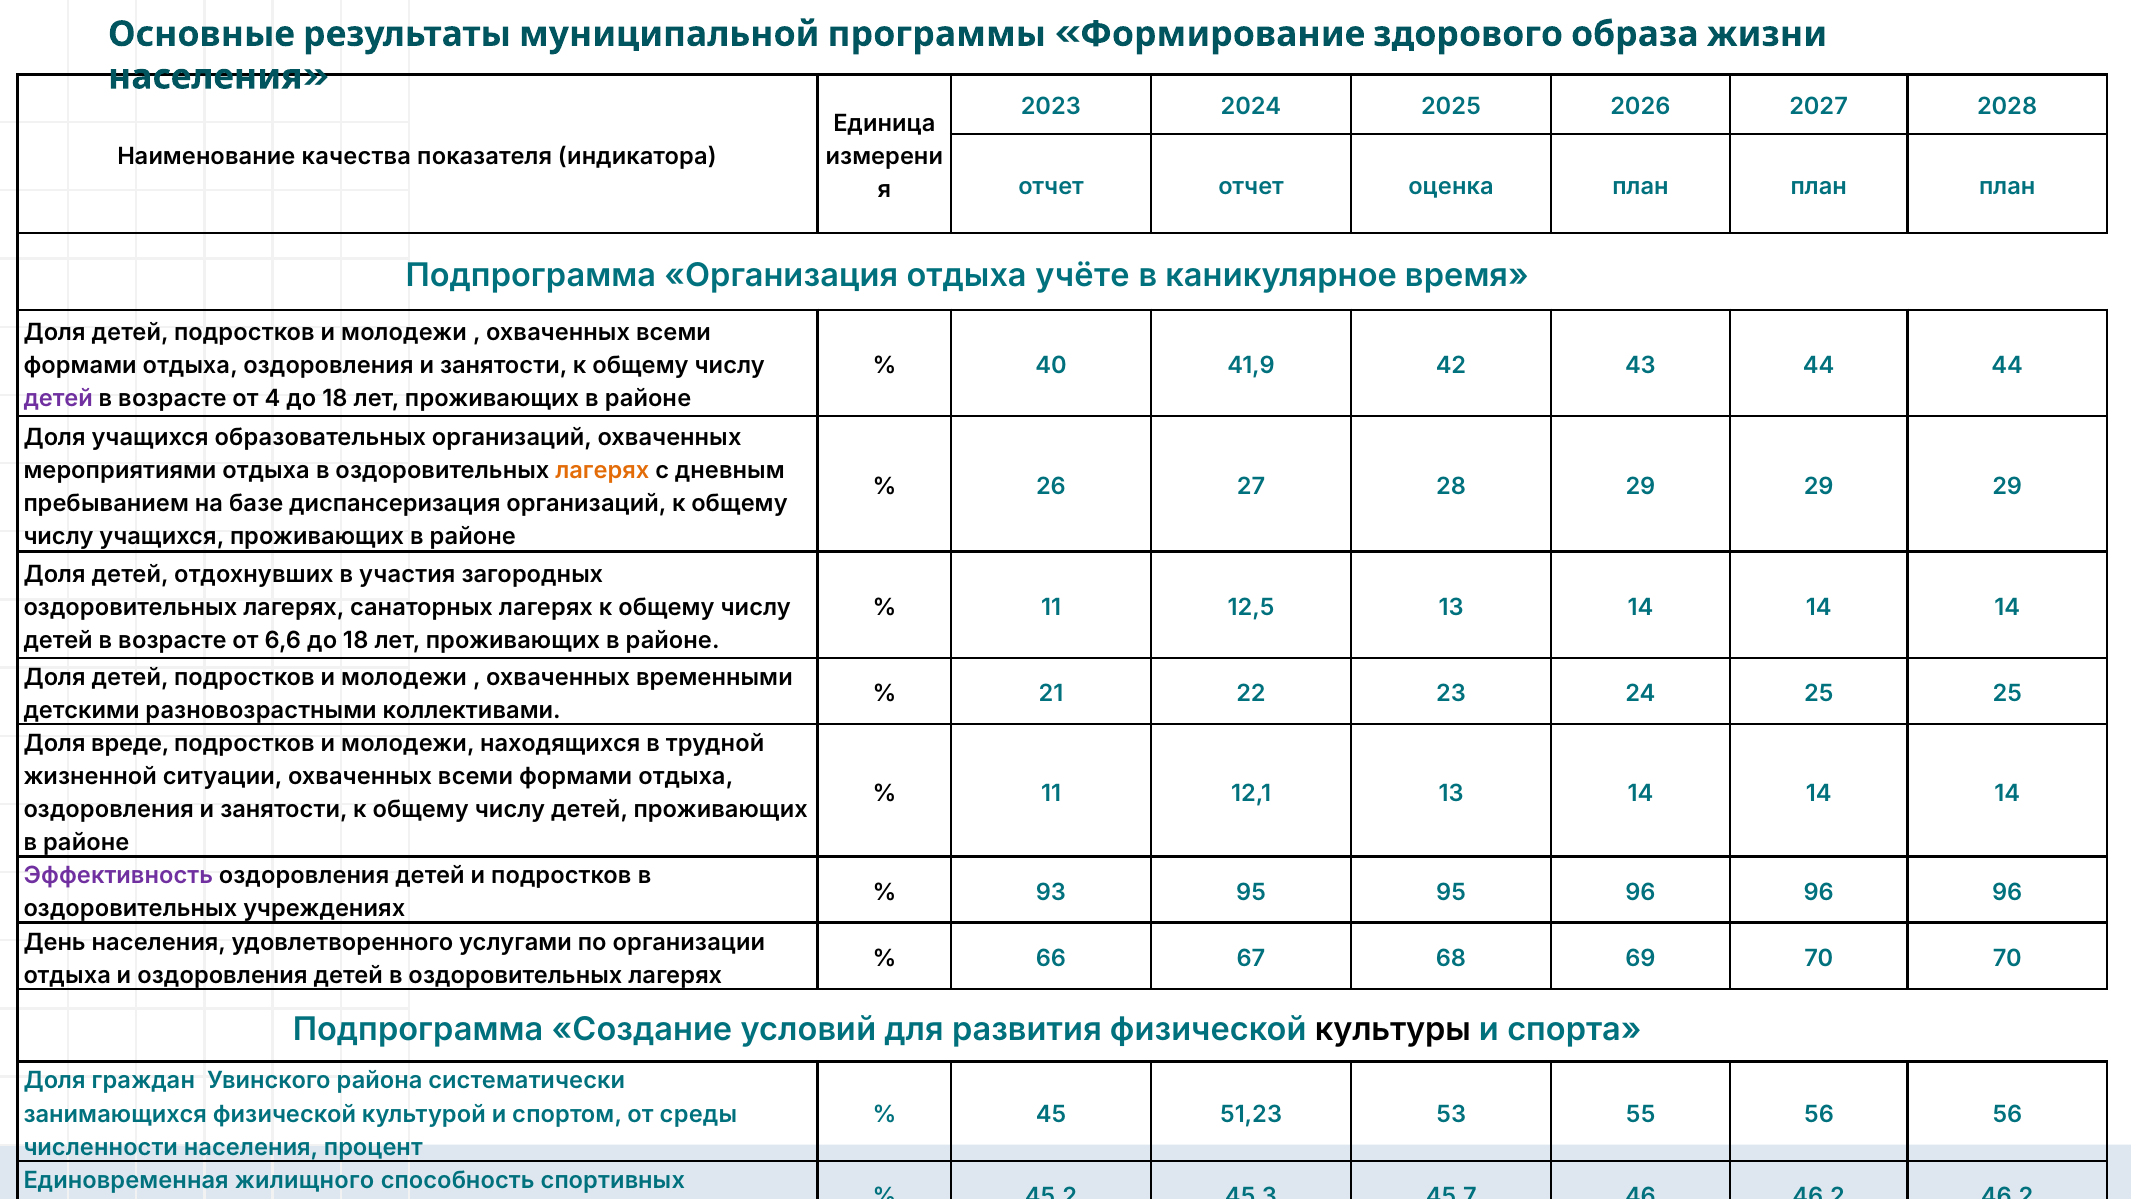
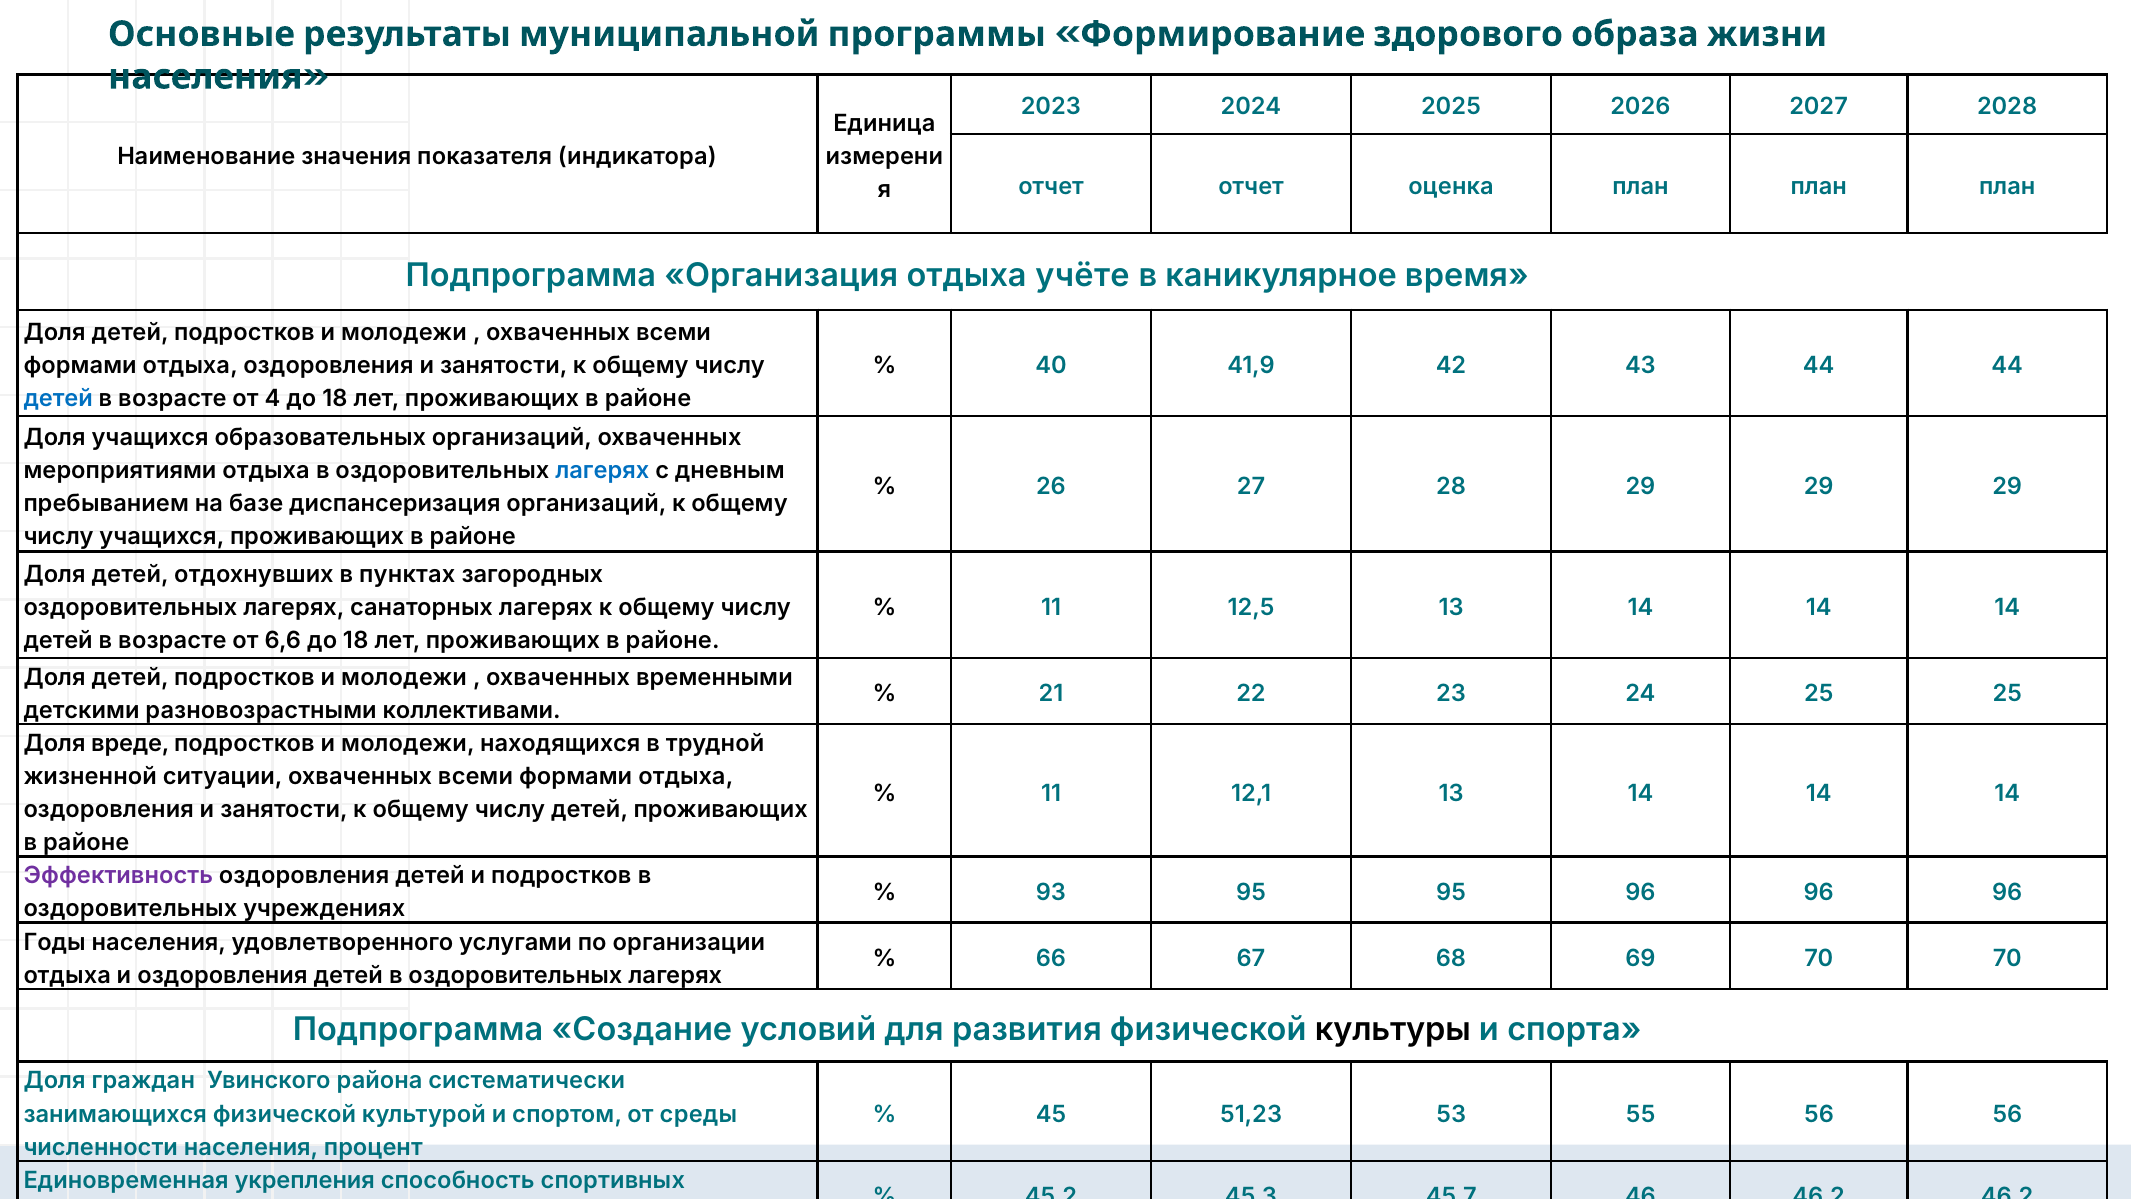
качества: качества -> значения (356, 157)
детей colour: purple -> blue (58, 399)
лагерях colour: orange -> blue (602, 470)
участия: участия -> пунктах (407, 575)
День: День -> Годы (55, 942)
жилищного: жилищного -> укрепления (305, 1180)
